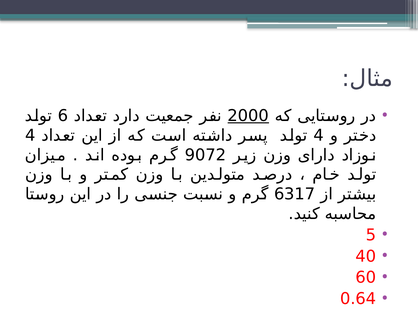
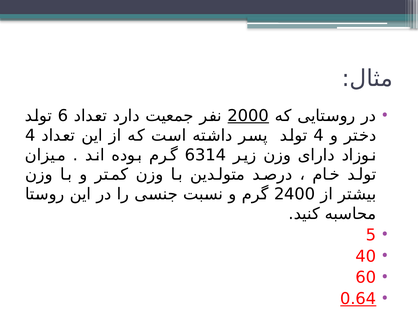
9072: 9072 -> 6314 (206, 155)
6317: 6317 -> 2400 (295, 194)
0.64 underline: none -> present (358, 298)
